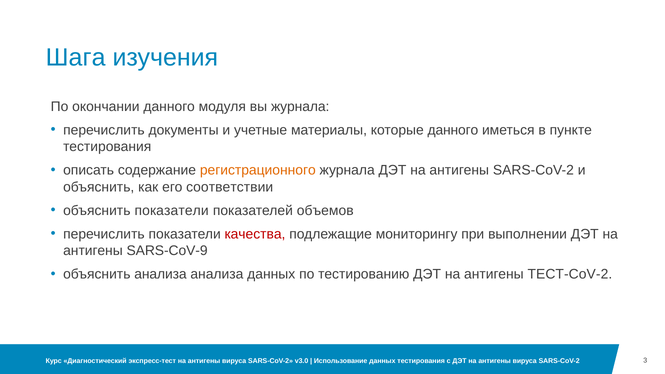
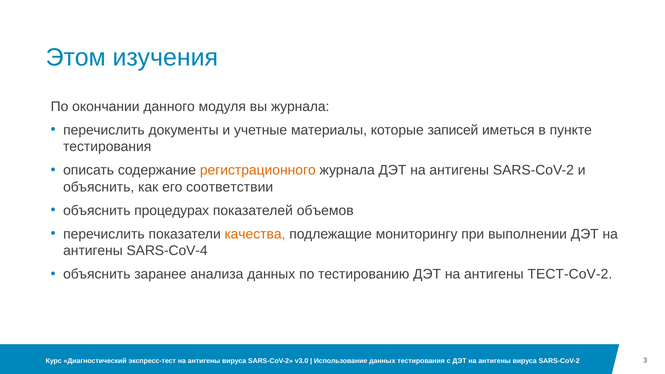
Шага: Шага -> Этом (76, 58)
которые данного: данного -> записей (453, 130)
объяснить показатели: показатели -> процедурах (172, 211)
качества colour: red -> orange (255, 234)
SARS-CoV-9: SARS-CoV-9 -> SARS-CoV-4 (167, 251)
объяснить анализа: анализа -> заранее (160, 274)
